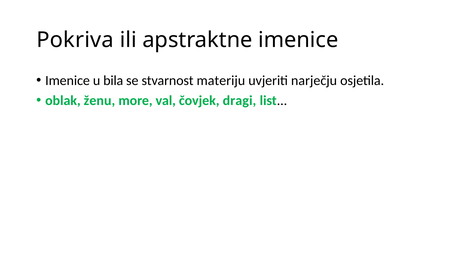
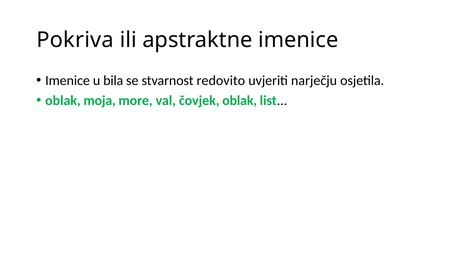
materiju: materiju -> redovito (221, 80)
ženu: ženu -> moja (100, 100)
čovjek dragi: dragi -> oblak (240, 100)
